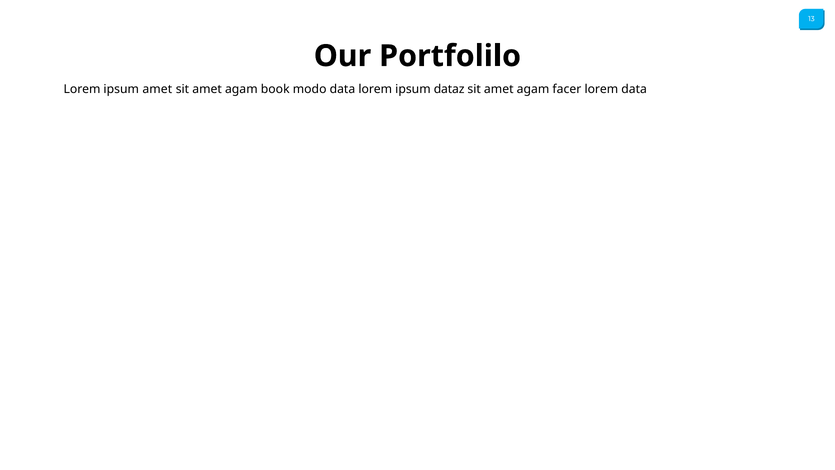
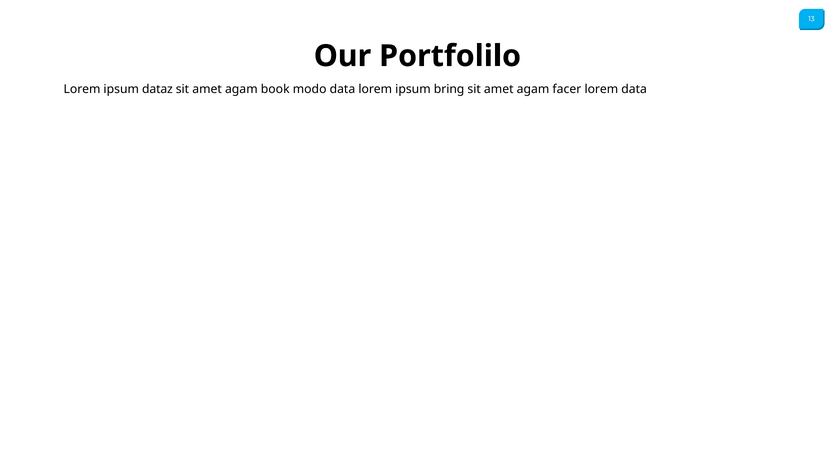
ipsum amet: amet -> dataz (157, 89)
dataz: dataz -> bring (449, 89)
